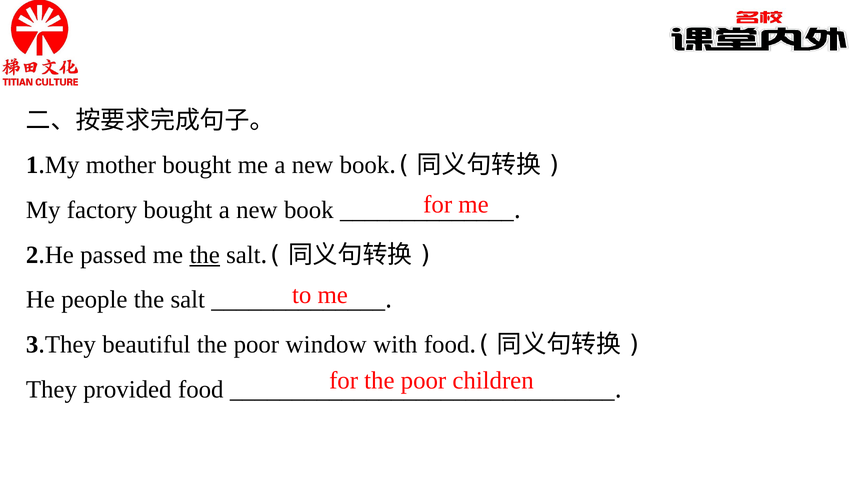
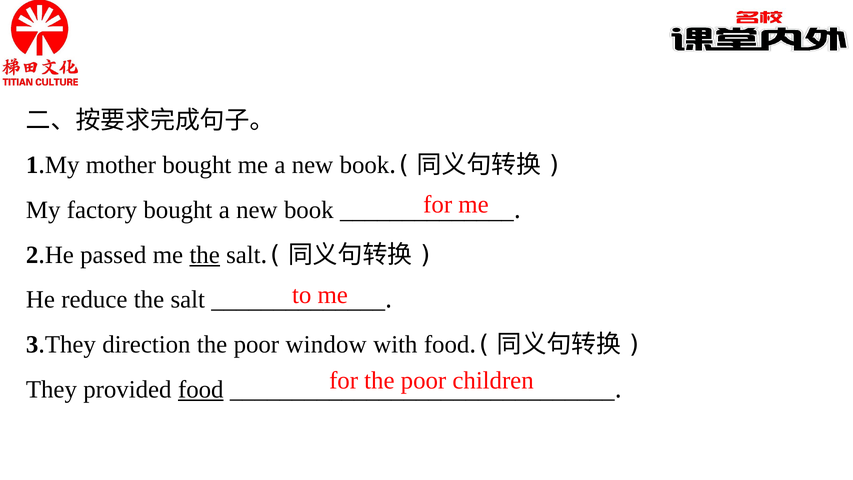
people: people -> reduce (94, 300)
beautiful: beautiful -> direction (146, 344)
food underline: none -> present (201, 389)
